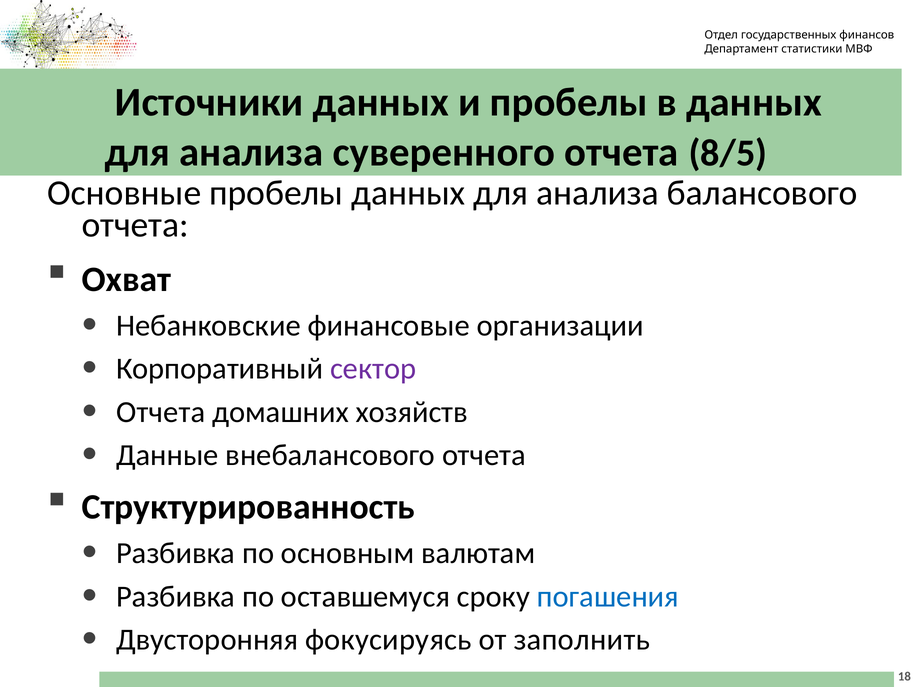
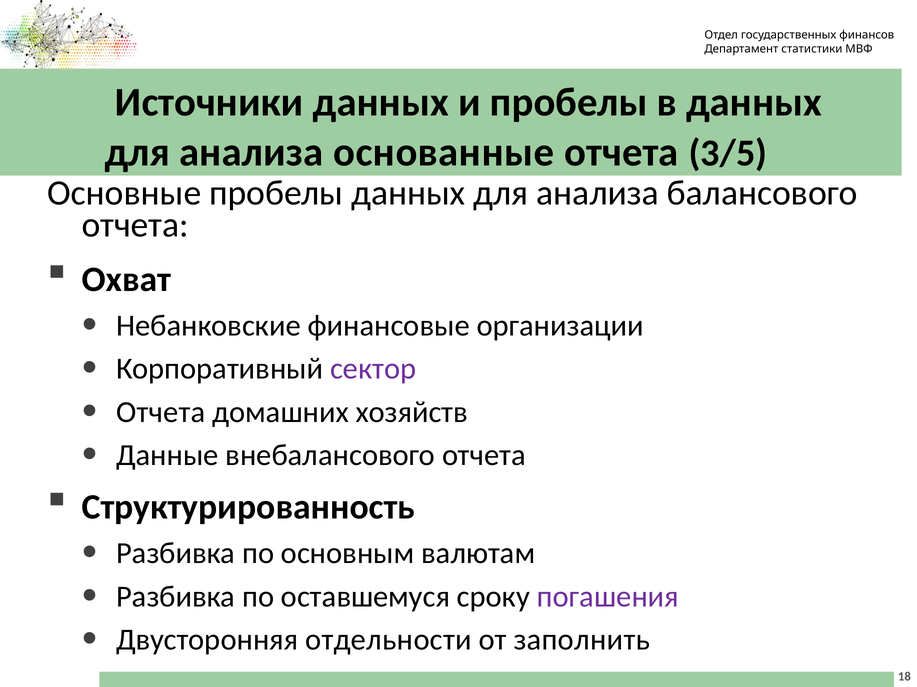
суверенного: суверенного -> основанные (444, 153)
8/5: 8/5 -> 3/5 (728, 153)
погашения colour: blue -> purple (608, 597)
фокусируясь: фокусируясь -> отдельности (388, 640)
